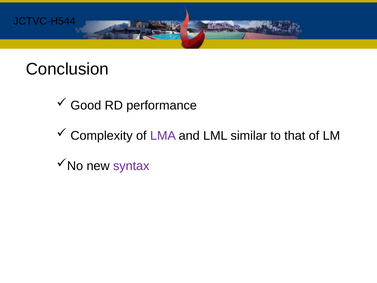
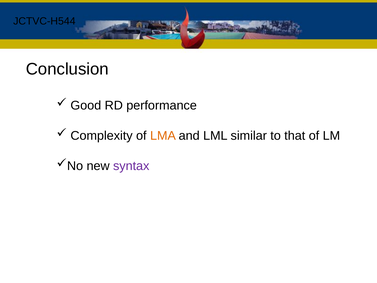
LMA colour: purple -> orange (163, 136)
